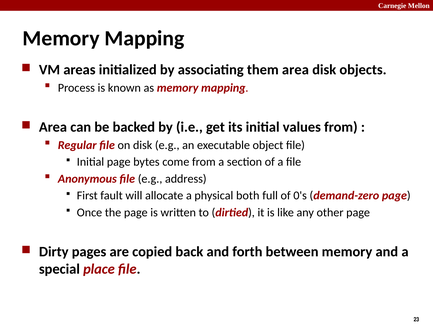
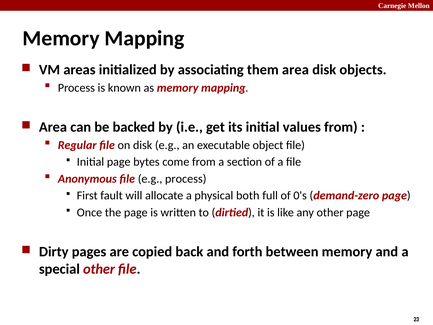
e.g address: address -> process (186, 179)
special place: place -> other (99, 269)
